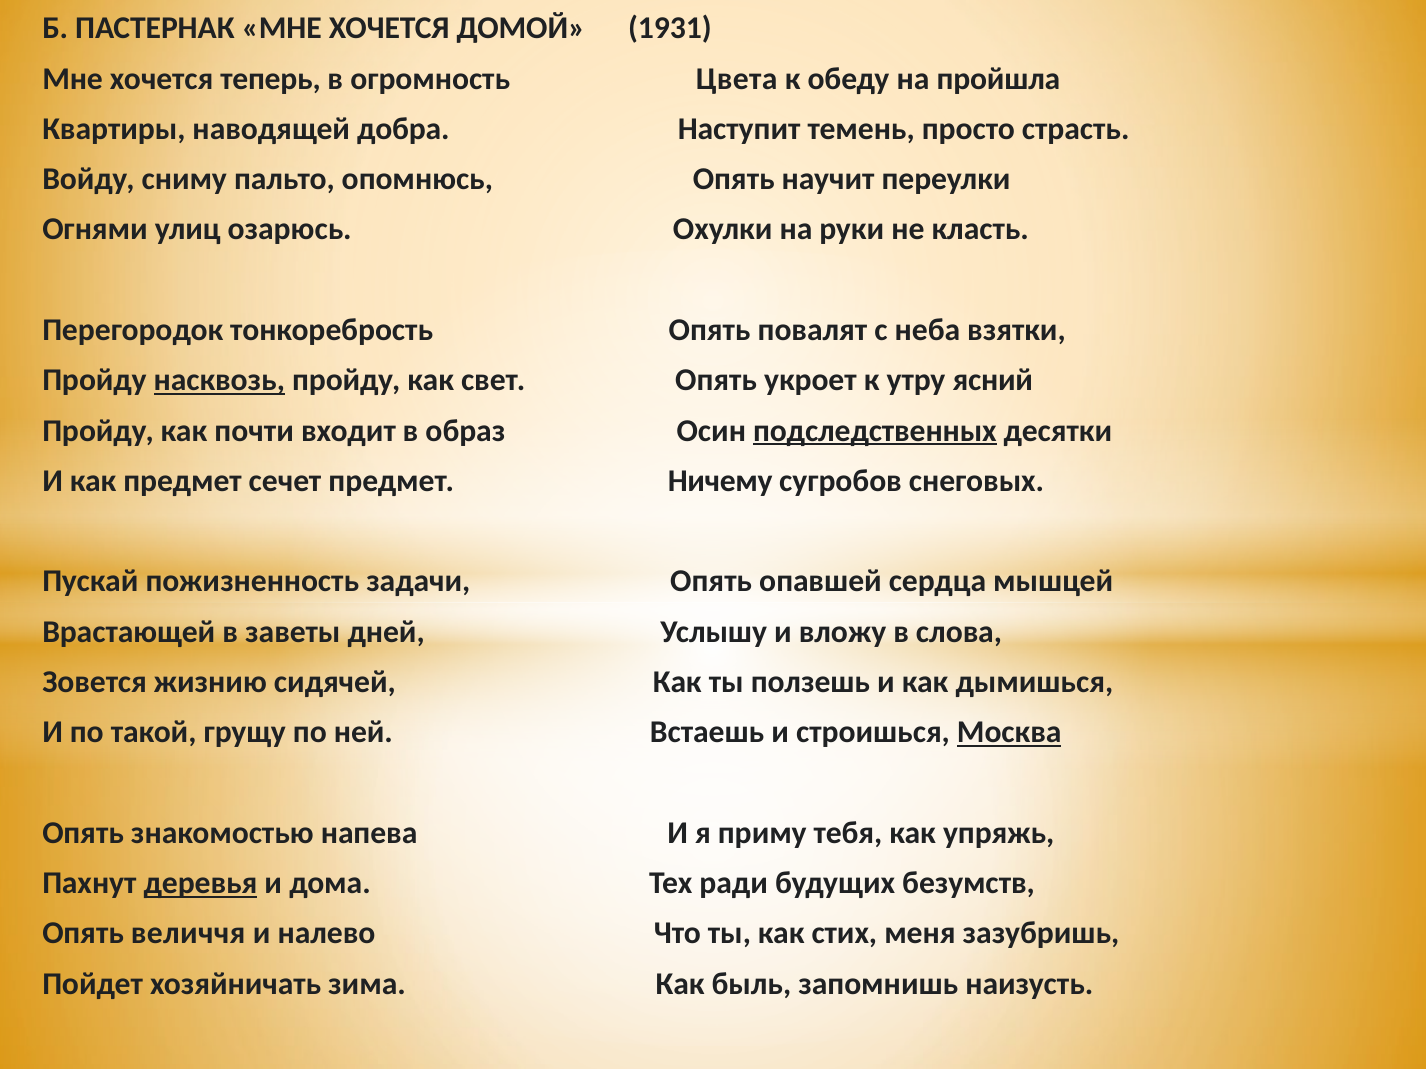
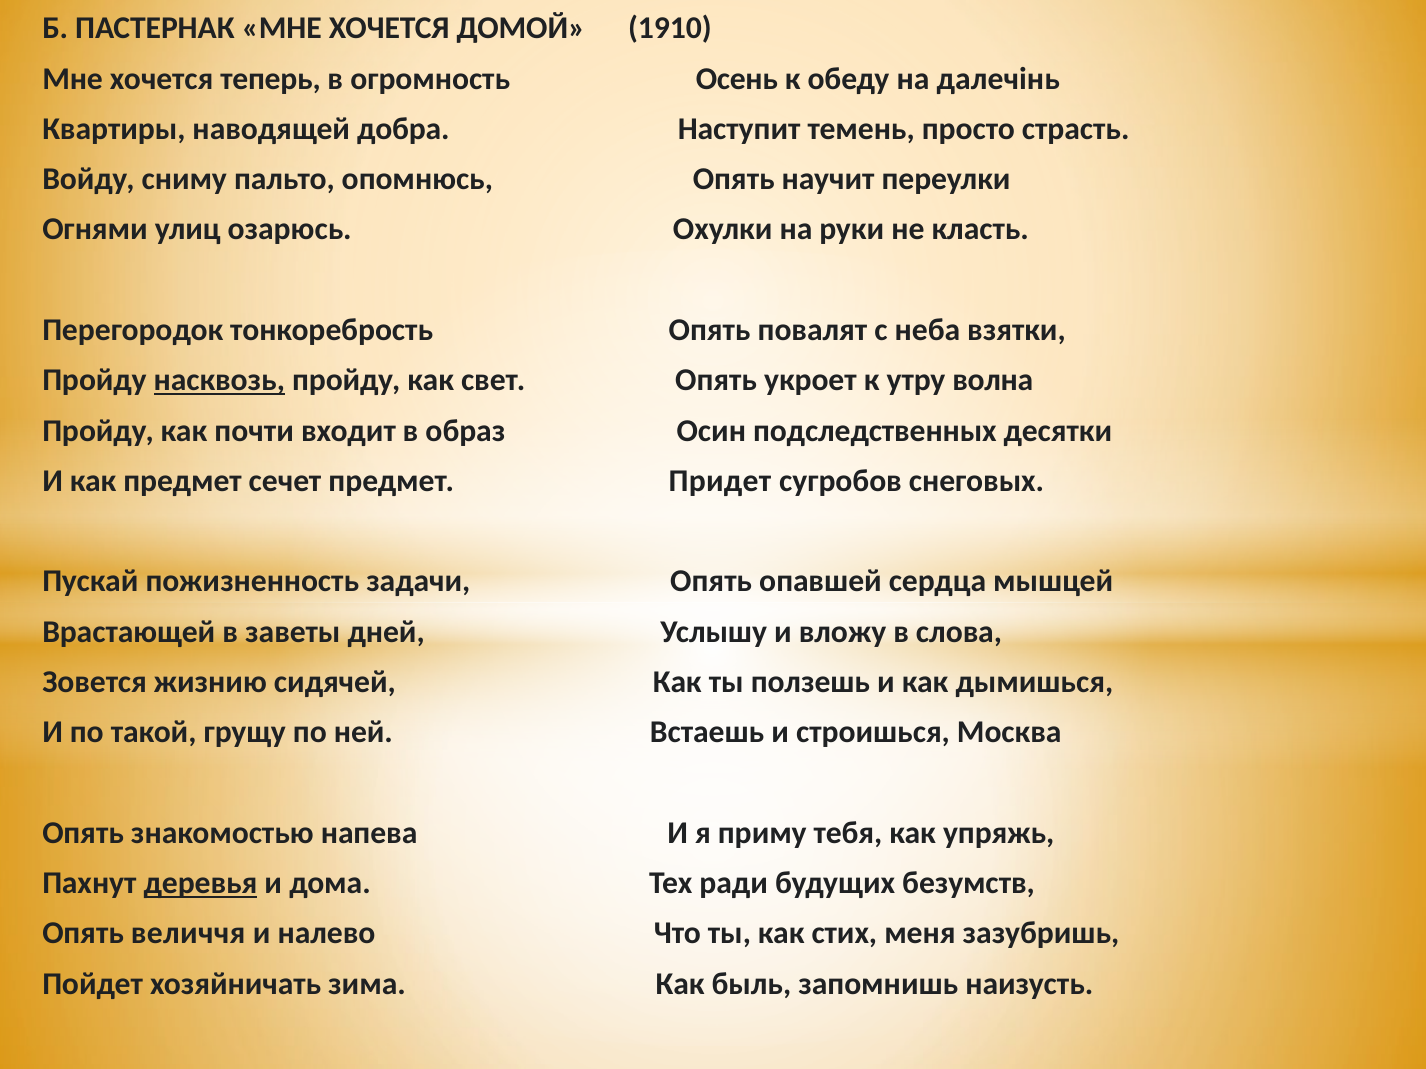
1931: 1931 -> 1910 (670, 28)
Цвета: Цвета -> Осень (737, 79)
пройшла: пройшла -> далечінь (998, 79)
ясний: ясний -> волна (993, 380)
подследственных underline: present -> none (875, 431)
Ничему: Ничему -> Придет (720, 481)
Москва underline: present -> none (1009, 733)
